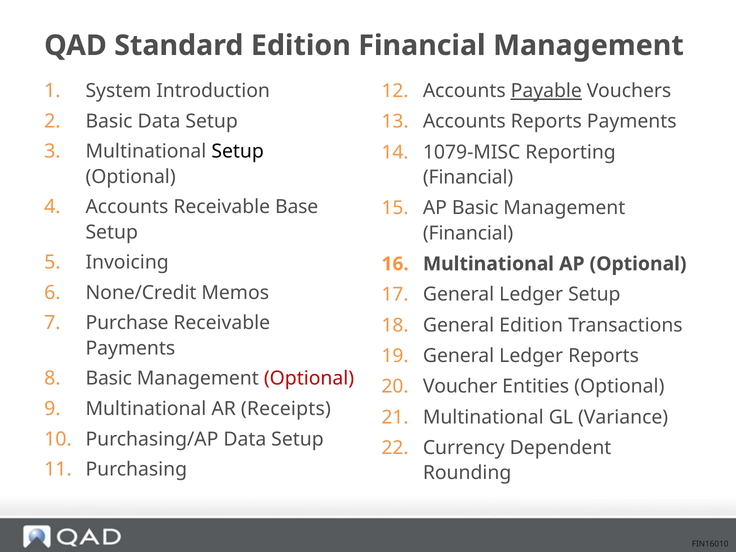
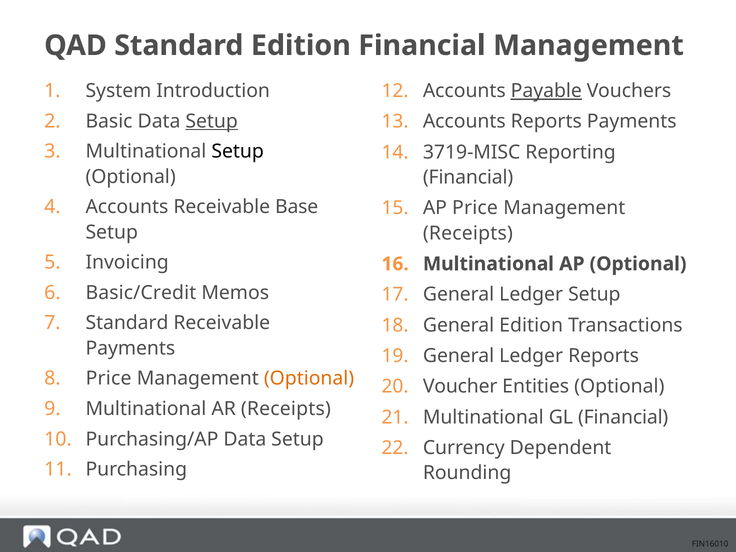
Setup underline: none -> present (212, 121)
1079-MISC: 1079-MISC -> 3719-MISC (472, 152)
AP Basic: Basic -> Price (475, 208)
Financial: Financial -> Receipts (468, 233)
None/Credit: None/Credit -> Basic/Credit (141, 293)
Purchase: Purchase -> Standard (127, 323)
Basic: Basic -> Price (109, 379)
Optional colour: red -> orange (309, 379)
GL Variance: Variance -> Financial (623, 417)
